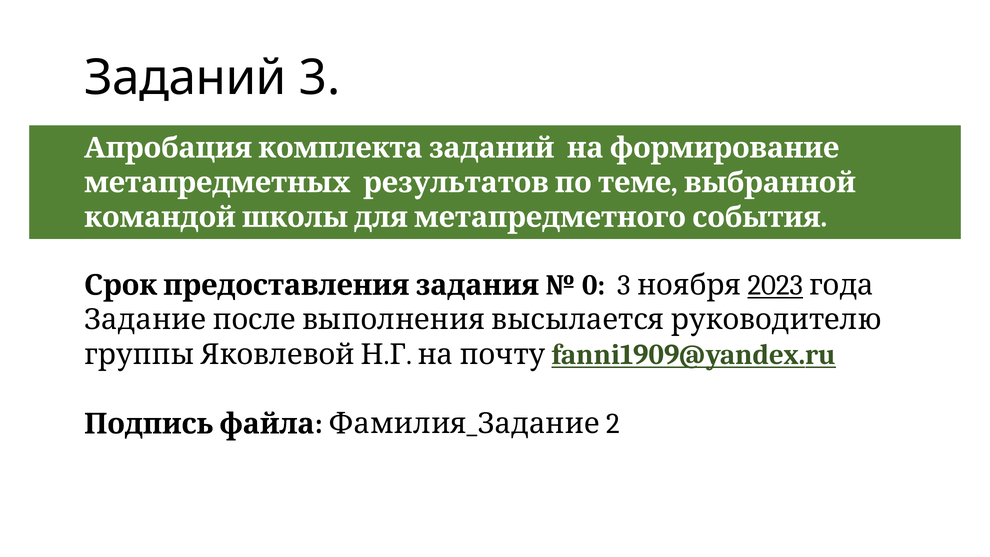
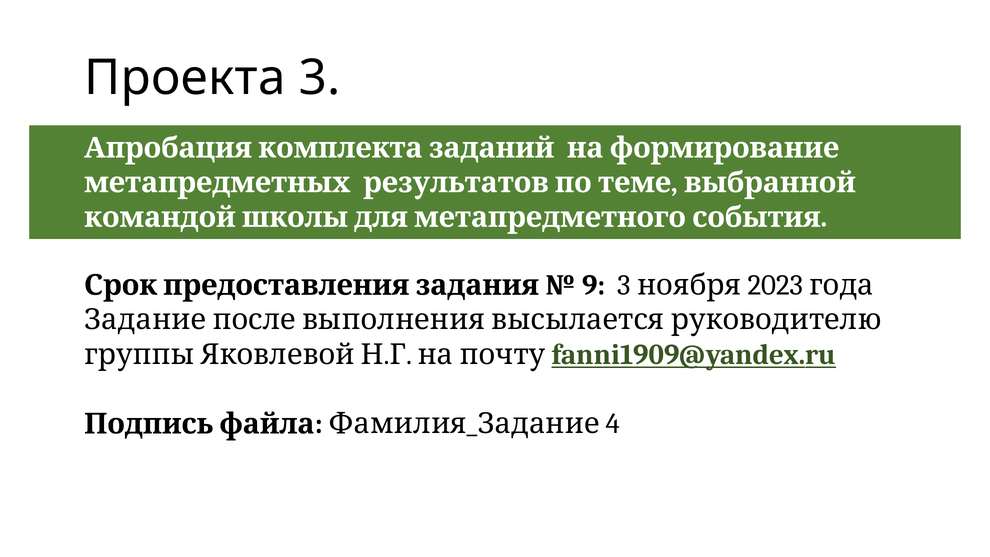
Заданий: Заданий -> Проекта (185, 78)
0: 0 -> 9 (594, 285)
2023 underline: present -> none (775, 285)
2: 2 -> 4 (613, 424)
